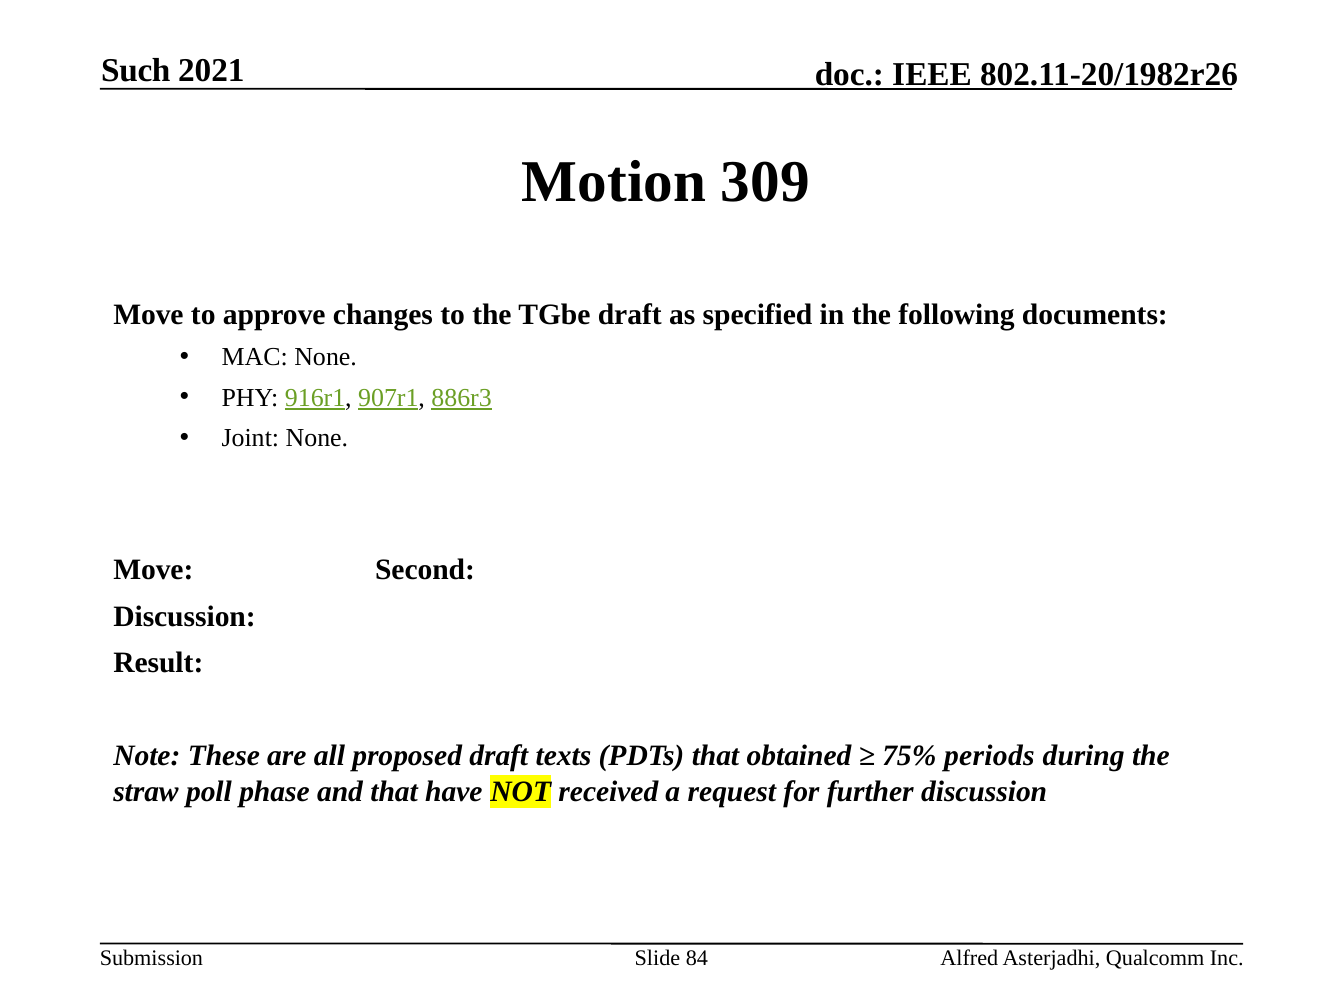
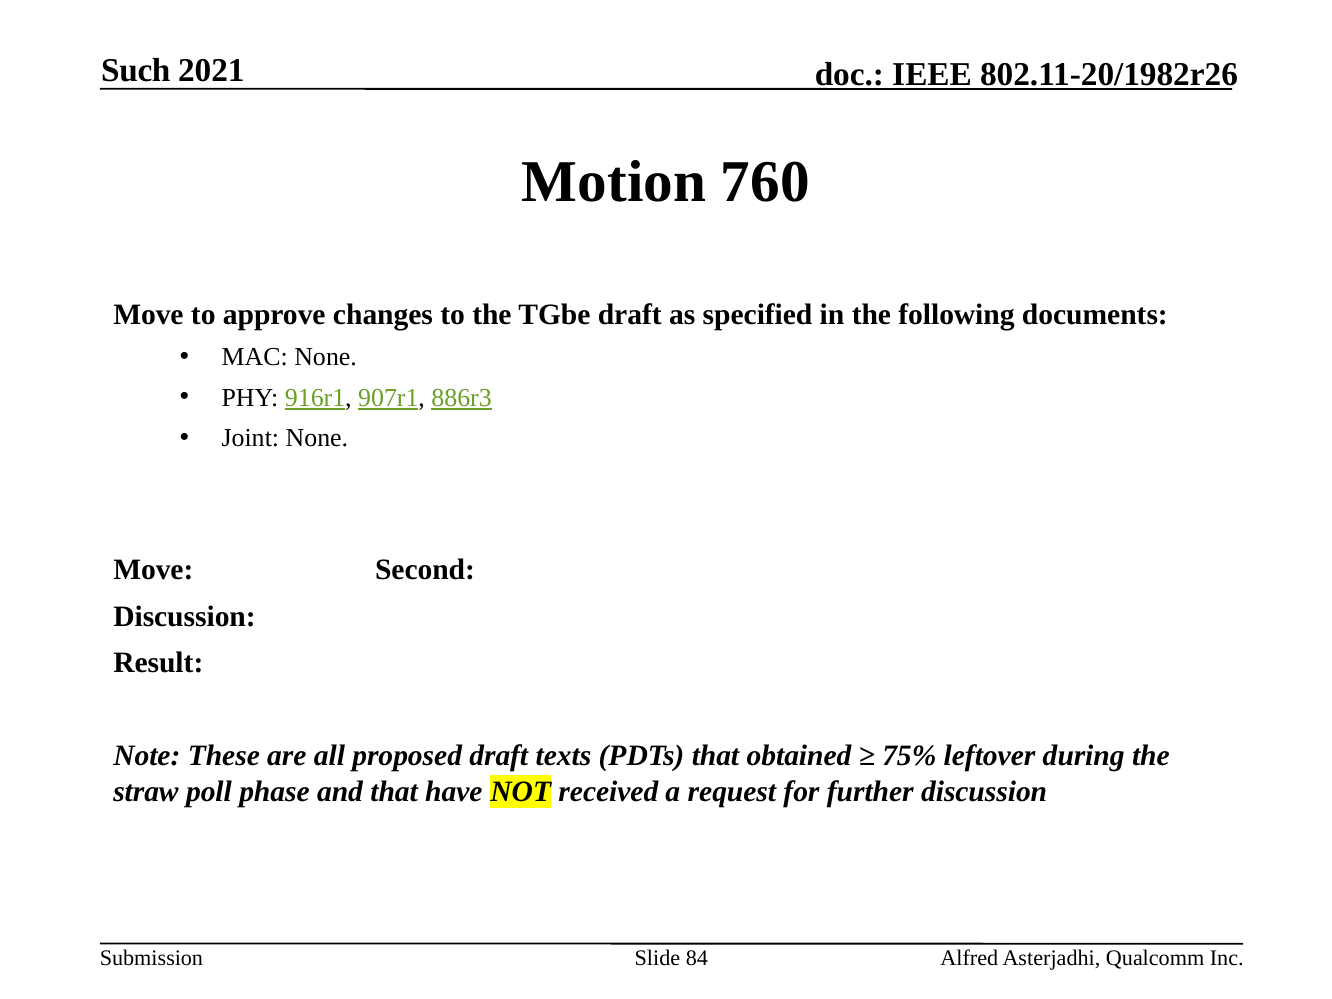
309: 309 -> 760 (765, 182)
periods: periods -> leftover (990, 756)
